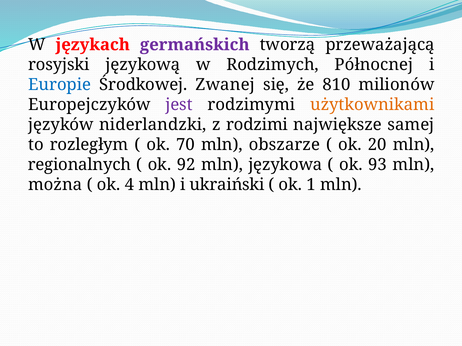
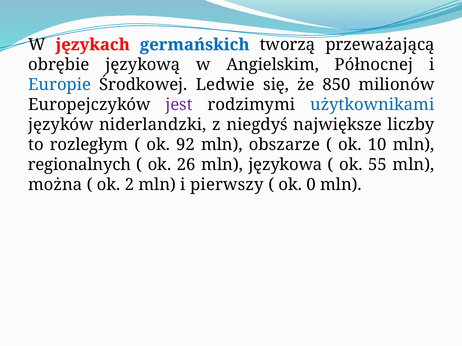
germańskich colour: purple -> blue (195, 45)
rosyjski: rosyjski -> obrębie (59, 65)
Rodzimych: Rodzimych -> Angielskim (273, 65)
Zwanej: Zwanej -> Ledwie (225, 85)
810: 810 -> 850 (336, 85)
użytkownikami colour: orange -> blue (372, 105)
rodzimi: rodzimi -> niegdyś (257, 125)
samej: samej -> liczby (411, 125)
70: 70 -> 92 (186, 145)
20: 20 -> 10 (377, 145)
92: 92 -> 26 (186, 165)
93: 93 -> 55 (378, 165)
4: 4 -> 2 (129, 185)
ukraiński: ukraiński -> pierwszy (227, 185)
1: 1 -> 0 (311, 185)
